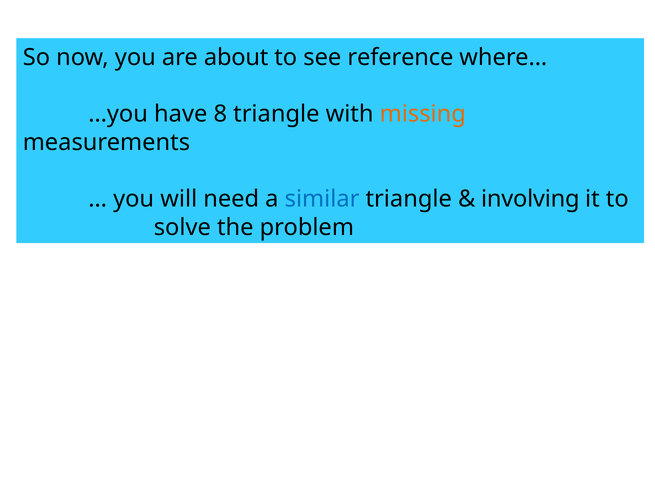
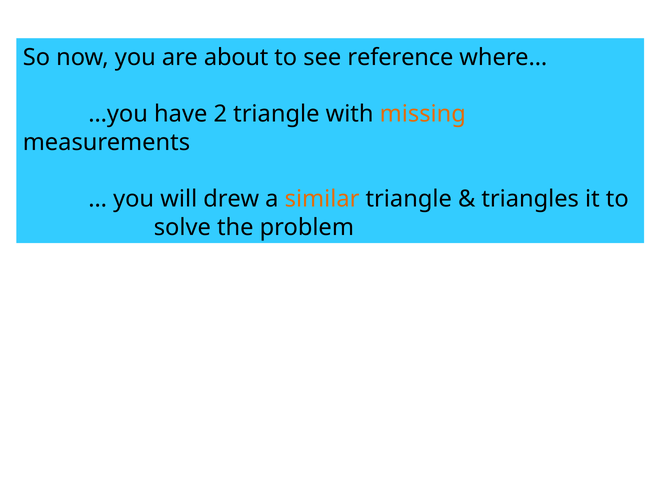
8: 8 -> 2 (220, 114)
need: need -> drew (231, 199)
similar colour: blue -> orange (322, 199)
involving: involving -> triangles (530, 199)
